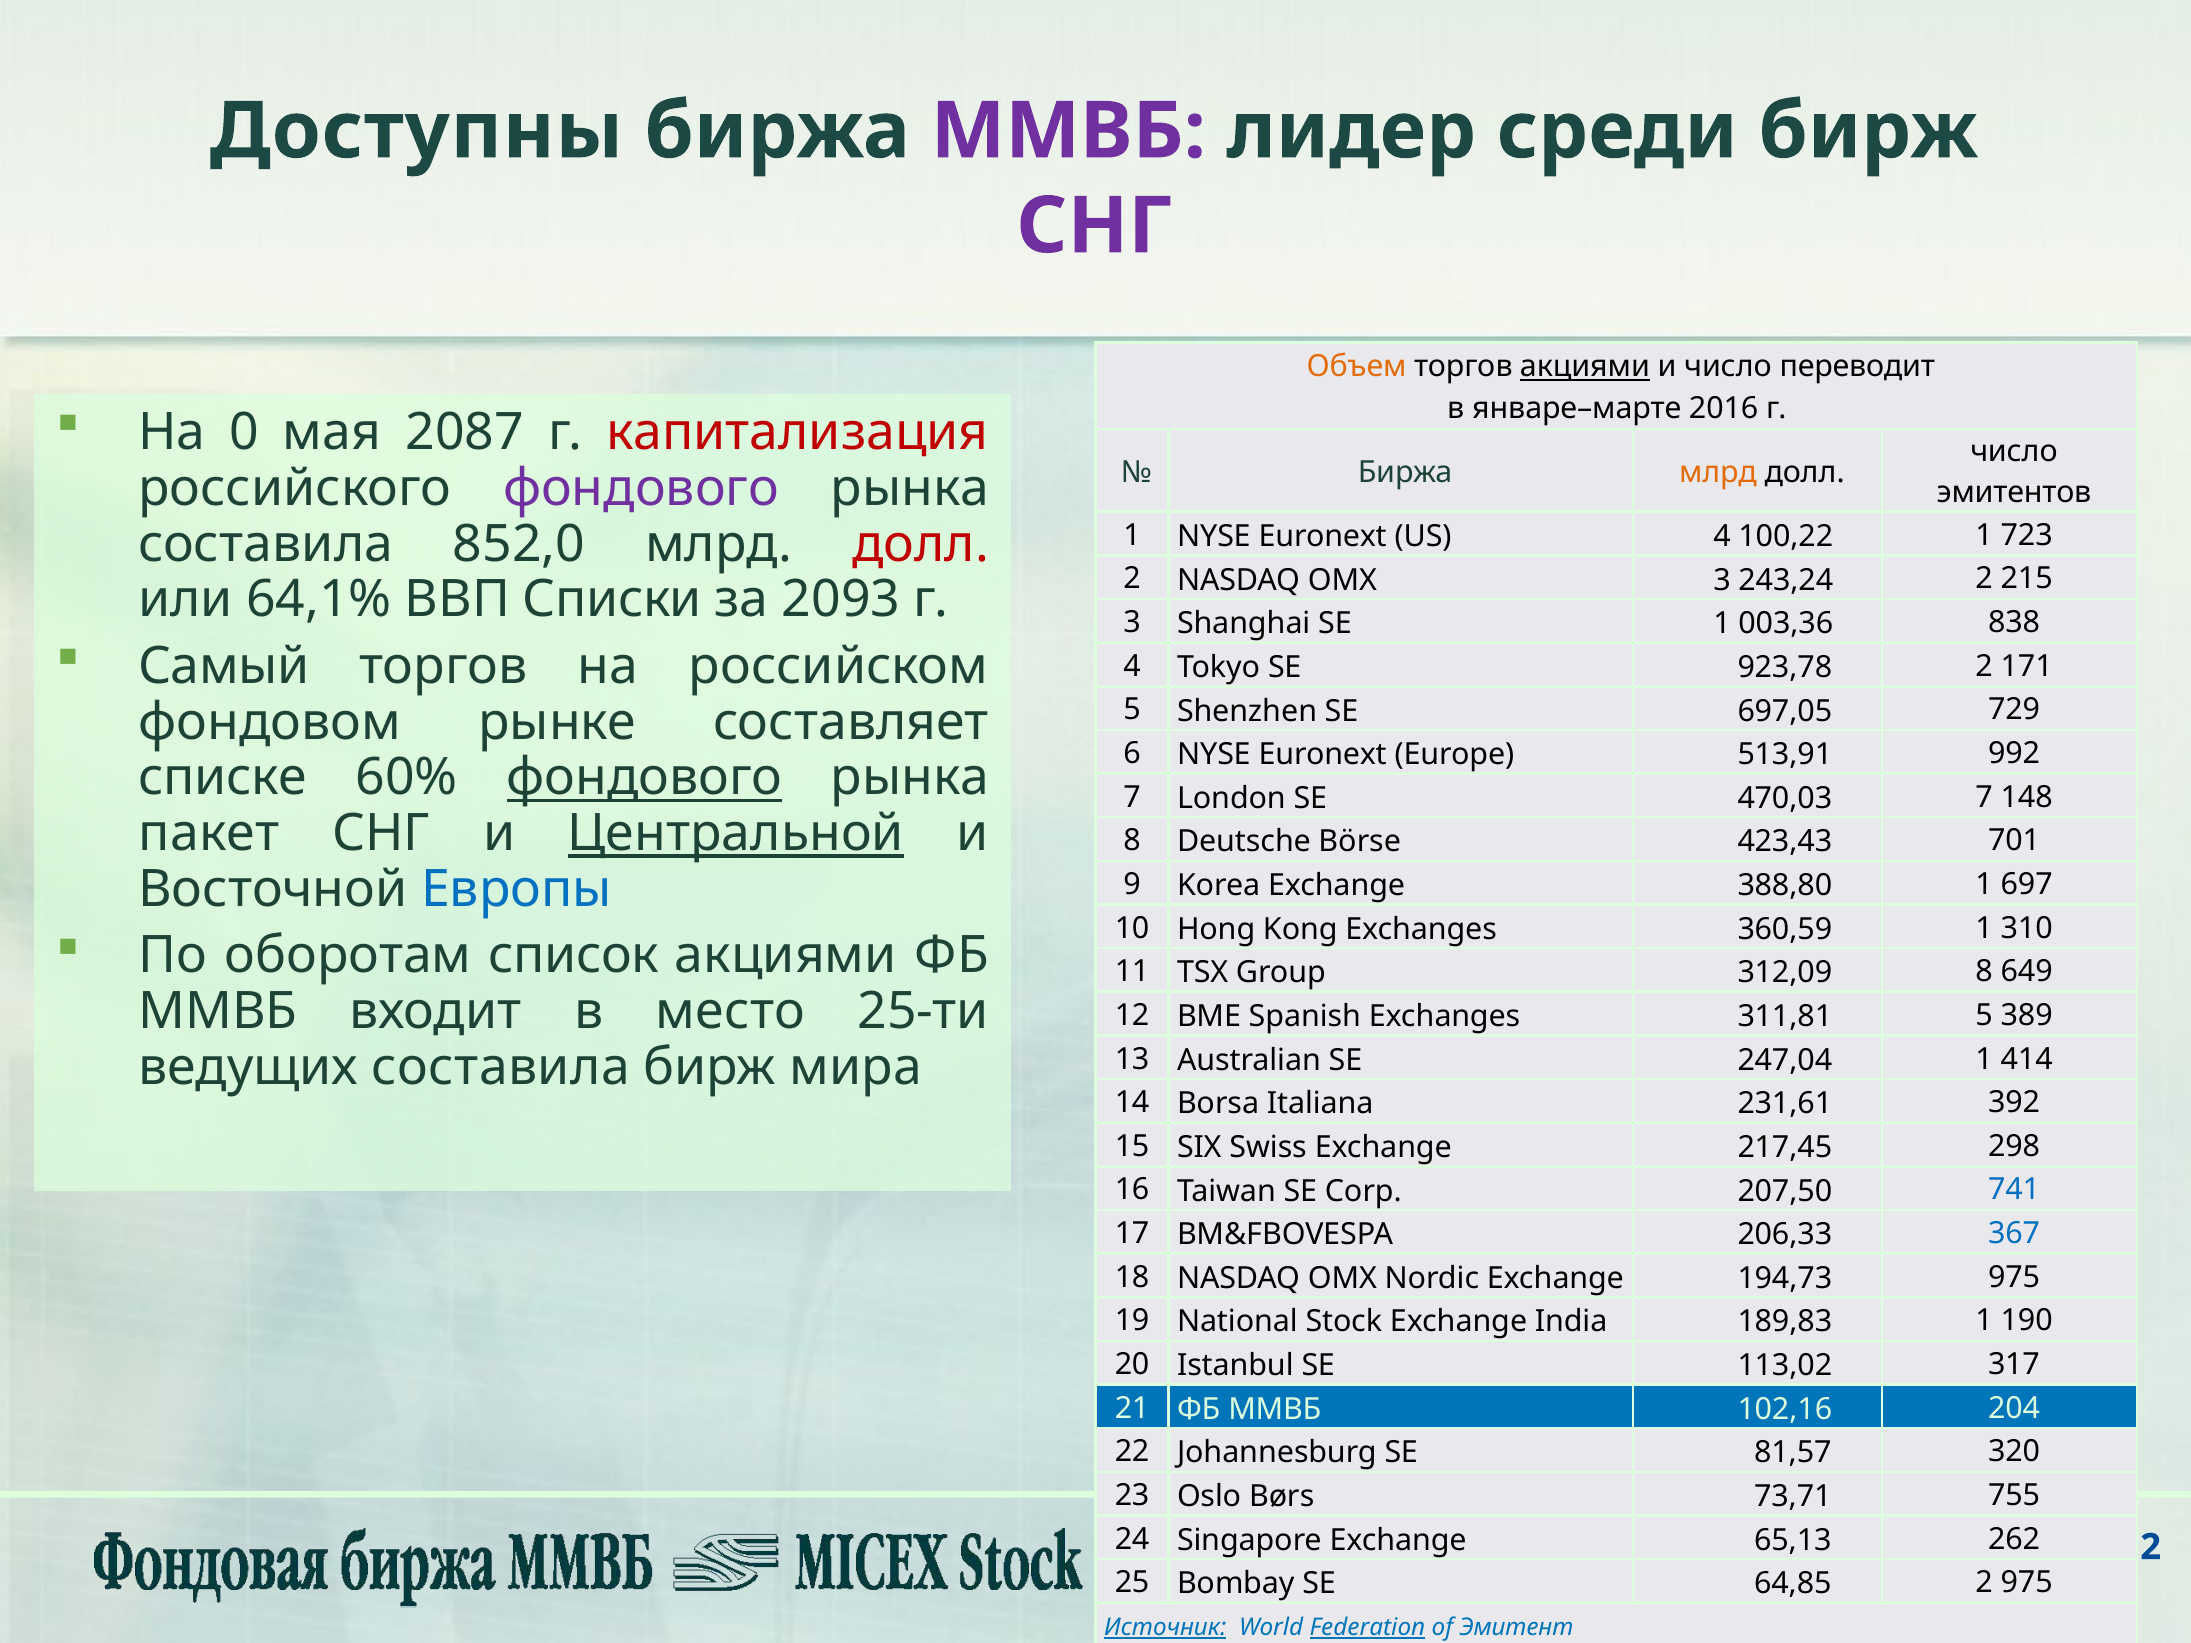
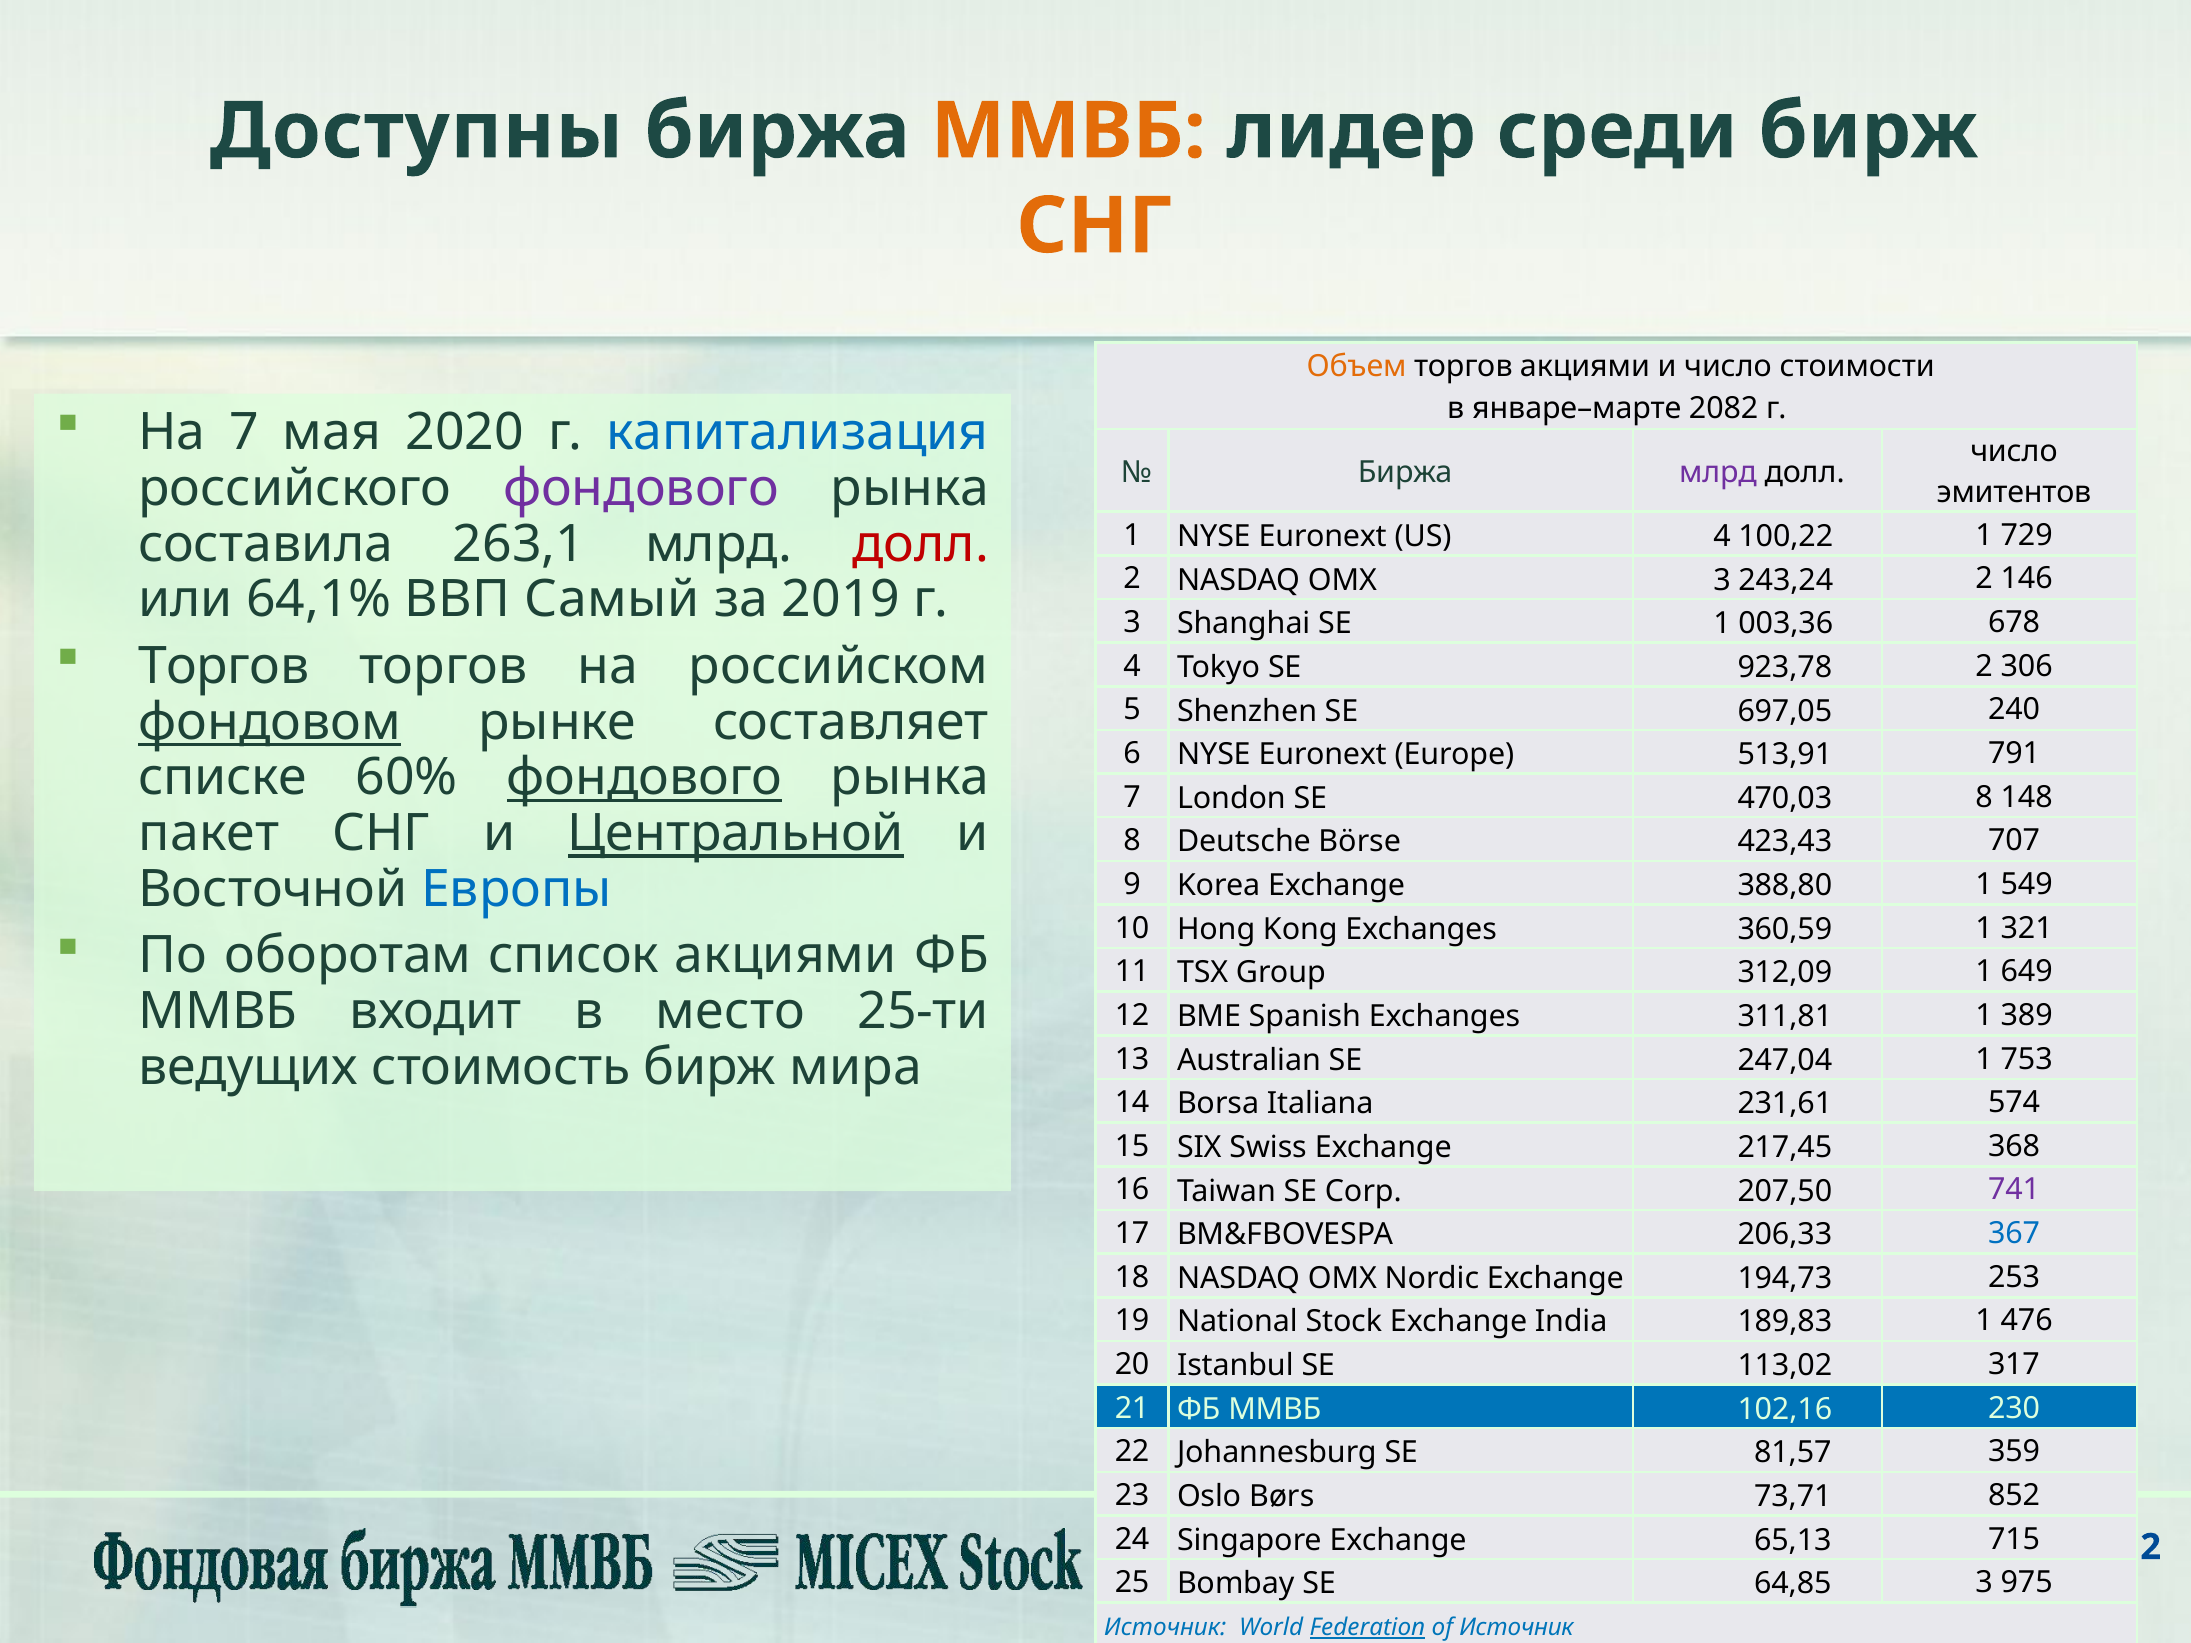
ММВБ colour: purple -> orange (1068, 131)
СНГ colour: purple -> orange (1095, 226)
акциями underline: present -> none (1585, 367)
переводит: переводит -> стоимости (1857, 367)
2016: 2016 -> 2082 (1724, 408)
На 0: 0 -> 7 (244, 432)
2087: 2087 -> 2020 (465, 432)
капитализация colour: red -> blue (797, 432)
млрд colour: orange -> purple (1718, 472)
723: 723 -> 729 (2027, 535)
852,0: 852,0 -> 263,1 (519, 544)
215: 215 -> 146 (2027, 579)
Списки: Списки -> Самый (612, 600)
2093: 2093 -> 2019 (841, 600)
838: 838 -> 678 (2014, 623)
Самый: Самый -> Торгов (224, 666)
171: 171 -> 306 (2027, 666)
729: 729 -> 240 (2014, 710)
фондовом underline: none -> present (270, 722)
992: 992 -> 791 (2014, 754)
7: 7 -> 8 (1984, 797)
701: 701 -> 707 (2014, 841)
697: 697 -> 549 (2027, 885)
310: 310 -> 321 (2027, 928)
8: 8 -> 1 (1984, 972)
5: 5 -> 1 (1984, 1015)
414: 414 -> 753 (2027, 1059)
ведущих составила: составила -> стоимость (501, 1068)
392: 392 -> 574 (2014, 1103)
298: 298 -> 368 (2014, 1146)
741 colour: blue -> purple (2014, 1190)
975: 975 -> 253 (2014, 1277)
190: 190 -> 476 (2027, 1321)
204: 204 -> 230 (2014, 1408)
320: 320 -> 359 (2014, 1452)
755: 755 -> 852 (2014, 1496)
262: 262 -> 715 (2014, 1539)
2: 2 -> 3 (1984, 1583)
Источник underline: present -> none (1165, 1628)
of Эмитент: Эмитент -> Источник (1516, 1628)
